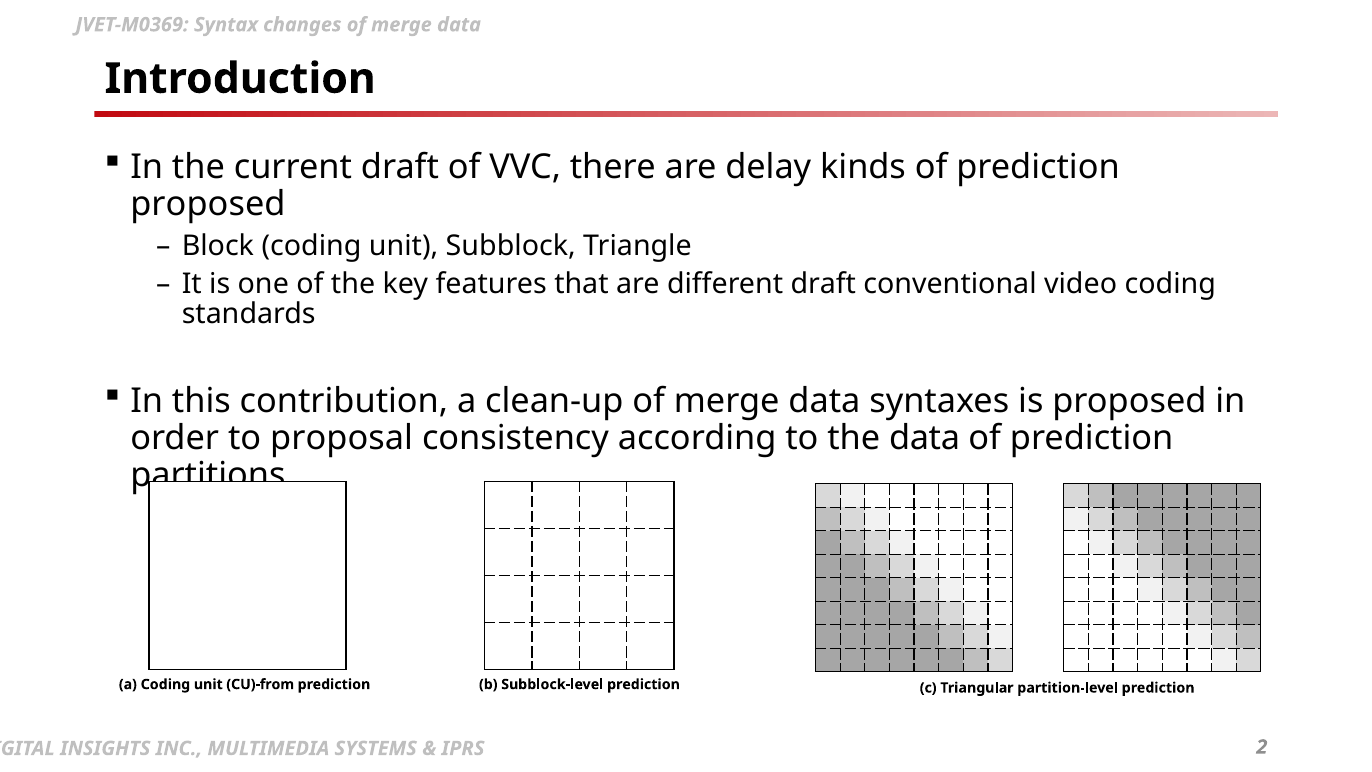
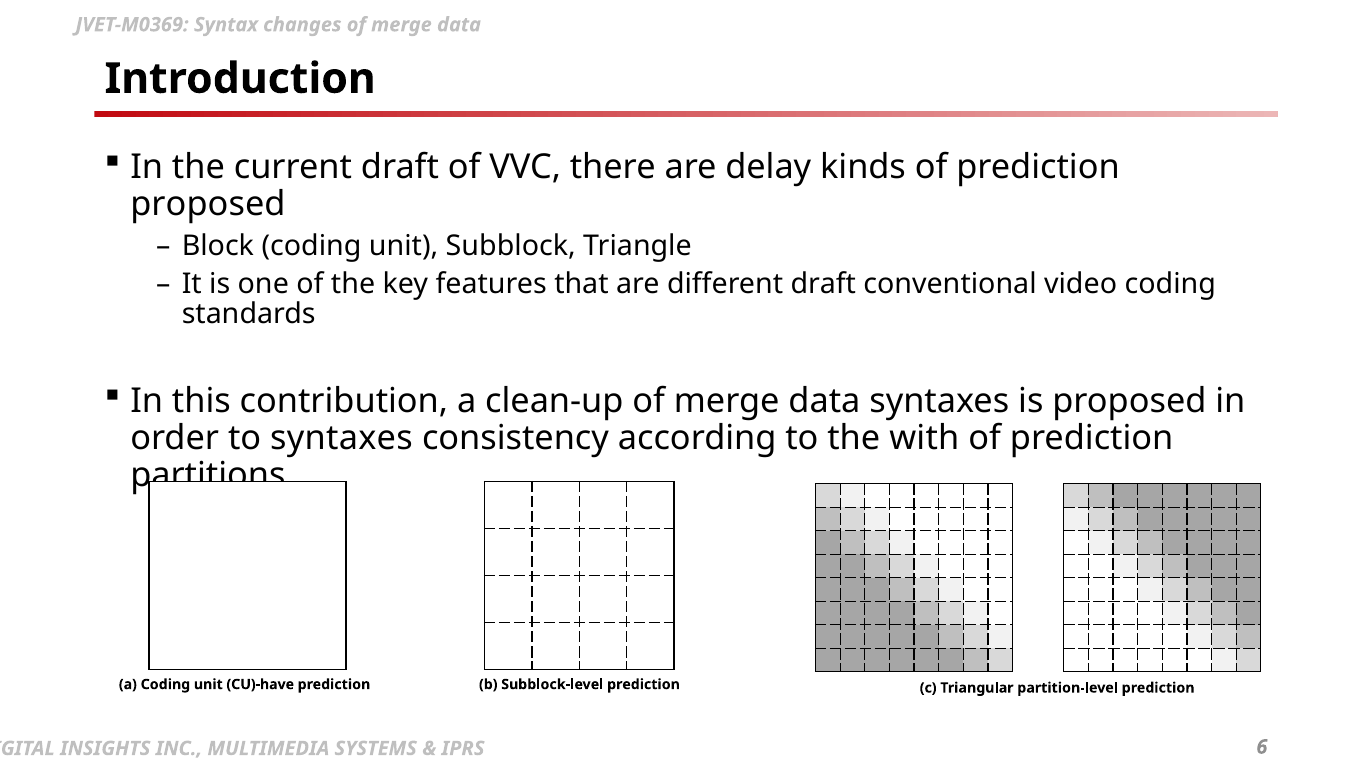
to proposal: proposal -> syntaxes (341, 438)
the data: data -> with (924, 438)
CU)-from: CU)-from -> CU)-have (260, 684)
2: 2 -> 6 (1262, 747)
